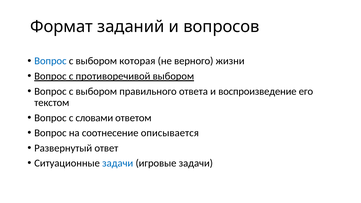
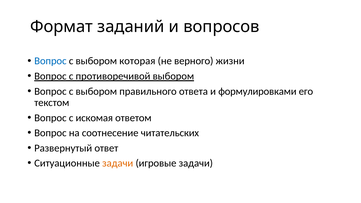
воспроизведение: воспроизведение -> формулировками (257, 91)
словами: словами -> искомая (94, 118)
описывается: описывается -> читательских (170, 133)
задачи colour: blue -> orange (118, 163)
